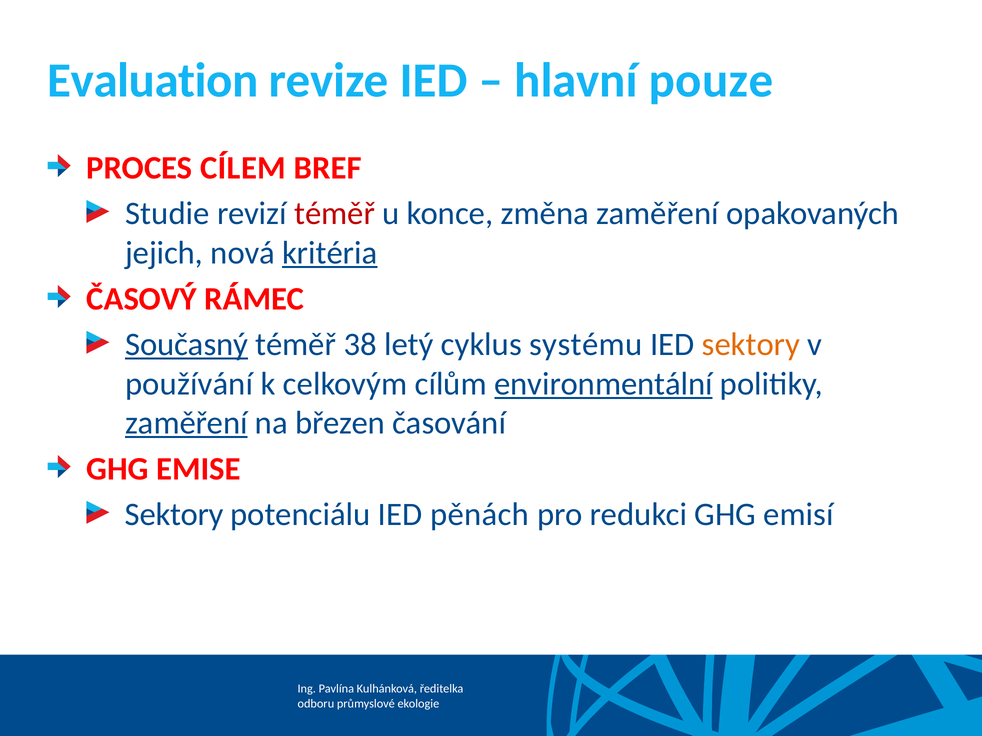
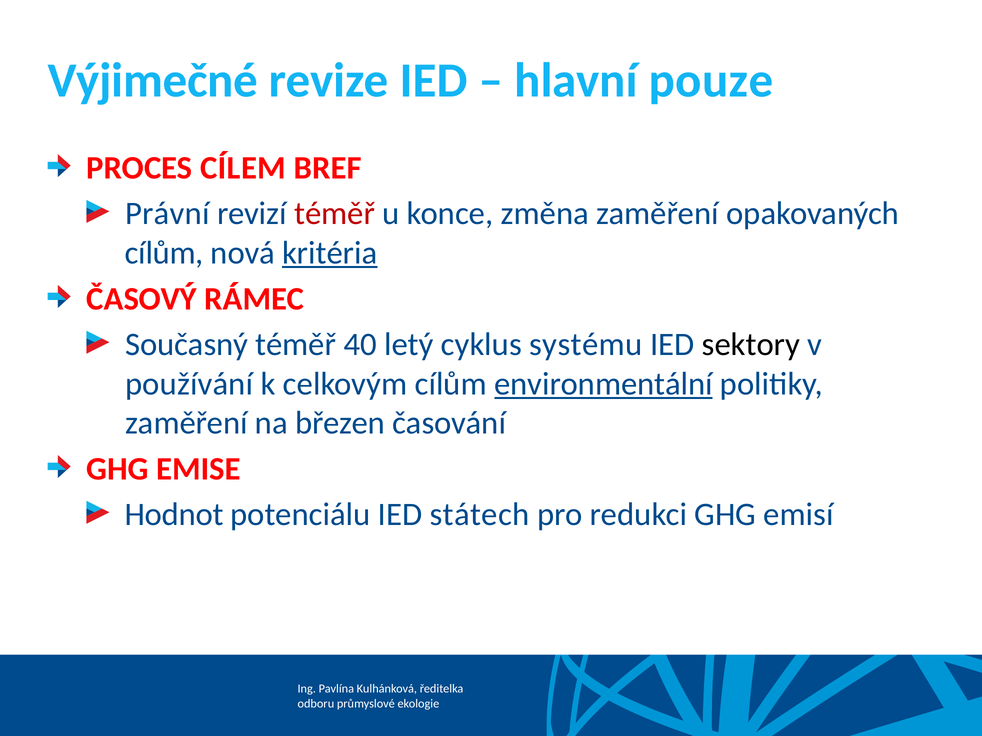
Evaluation: Evaluation -> Výjimečné (153, 81)
Studie: Studie -> Právní (167, 214)
jejich: jejich -> cílům (164, 253)
Současný underline: present -> none (187, 345)
38: 38 -> 40 (360, 345)
sektory colour: orange -> black (751, 345)
zaměření underline: present -> none (186, 423)
Sektory: Sektory -> Hodnot (174, 515)
pěnách: pěnách -> státech (480, 515)
